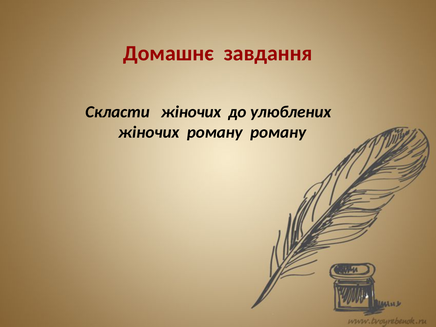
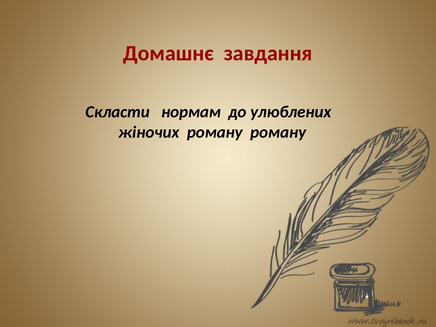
Скласти жіночих: жіночих -> нормам (191, 112)
